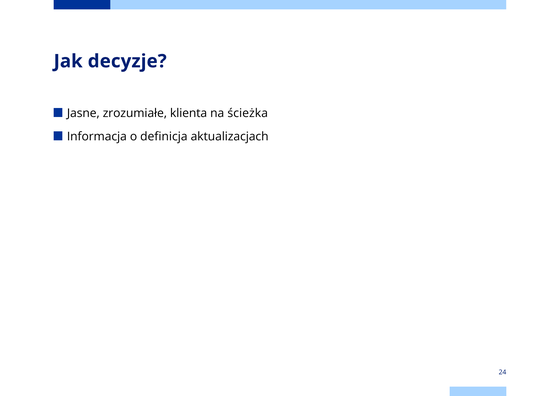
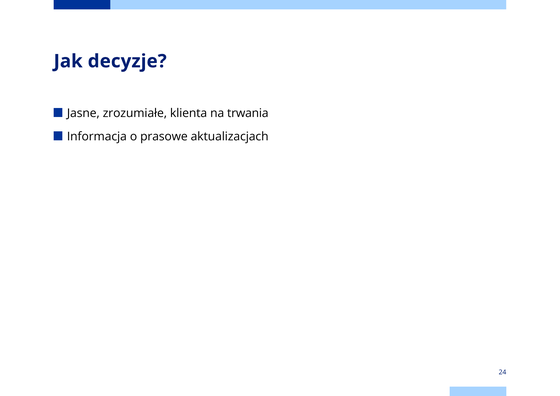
ścieżka: ścieżka -> trwania (248, 113)
definicja: definicja -> prasowe (164, 137)
